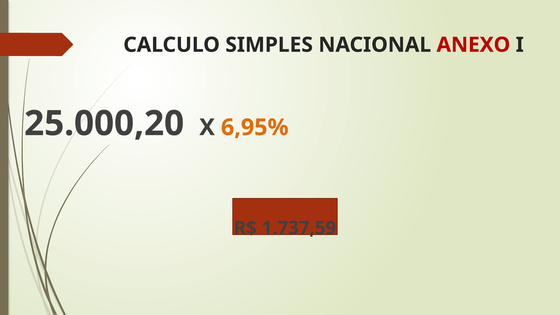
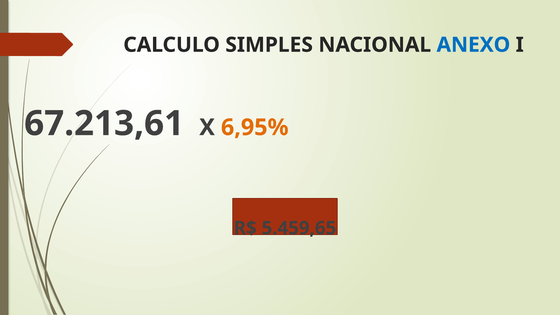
ANEXO colour: red -> blue (473, 45)
25.000,20: 25.000,20 -> 67.213,61 (104, 124)
1.737,59: 1.737,59 -> 5.459,65 (299, 228)
